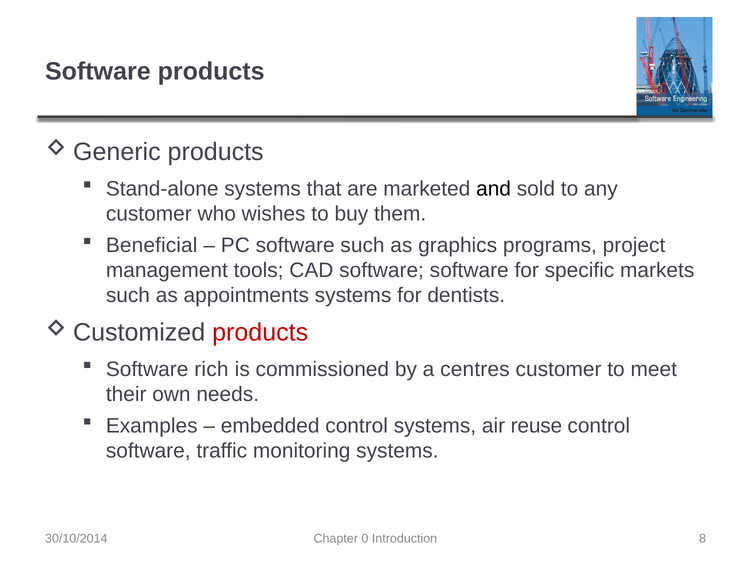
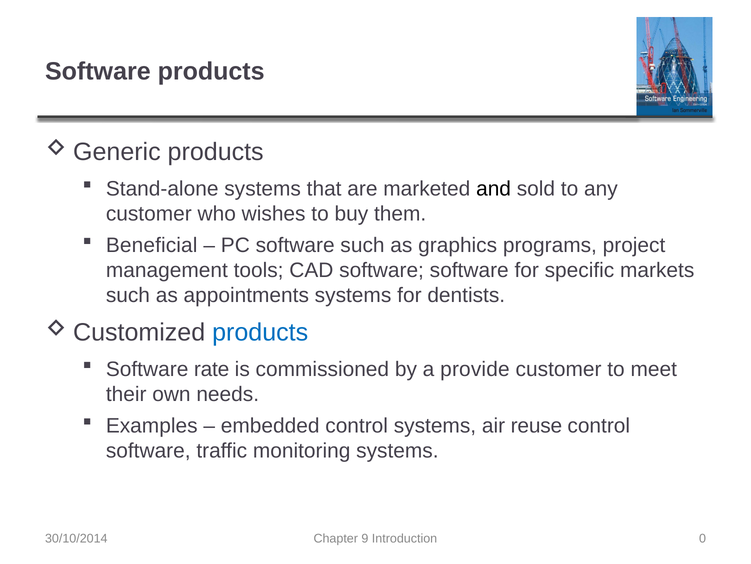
products colour: red -> blue (260, 332)
rich: rich -> rate (212, 369)
centres: centres -> provide (475, 369)
0: 0 -> 9 (365, 538)
8: 8 -> 0 (703, 538)
